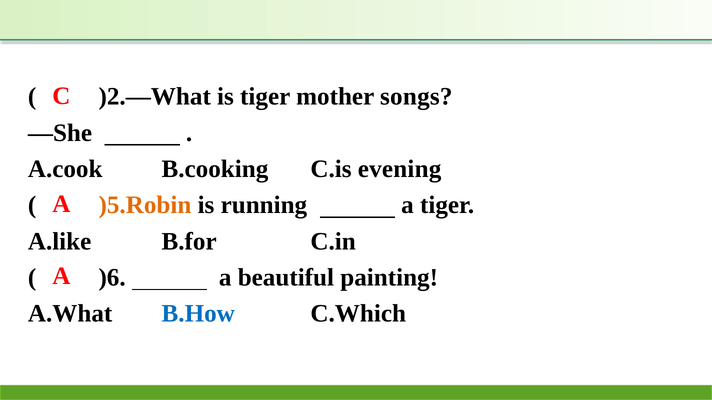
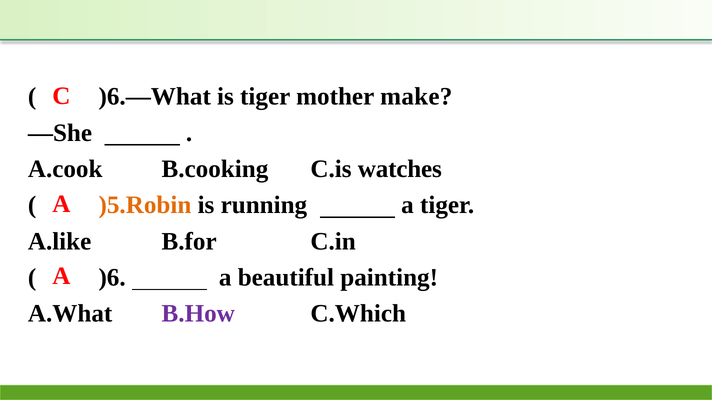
)2.—What: )2.—What -> )6.—What (155, 97)
songs: songs -> make (416, 97)
evening: evening -> watches (400, 169)
B.How colour: blue -> purple (198, 314)
